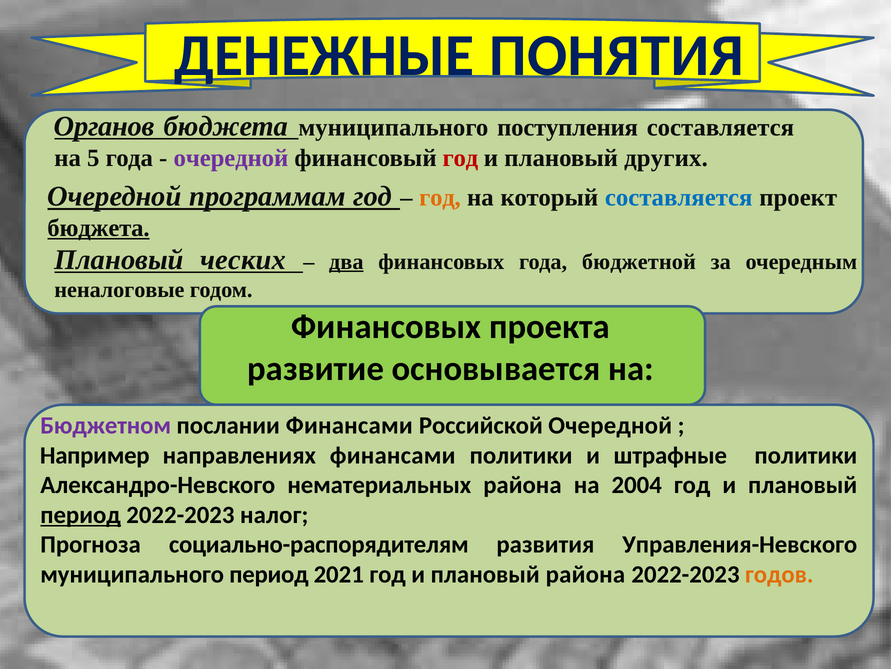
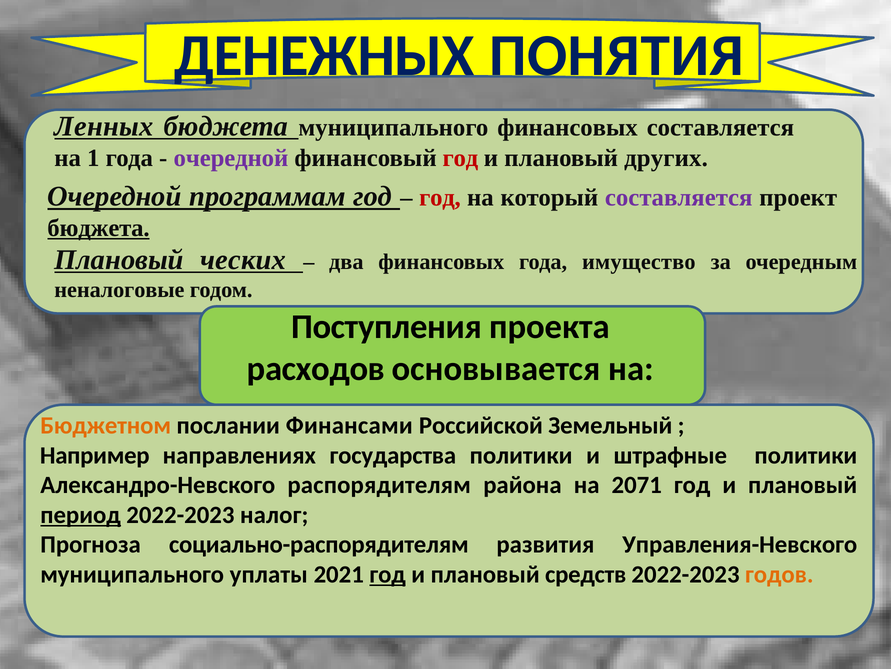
ДЕНЕЖНЫЕ: ДЕНЕЖНЫЕ -> ДЕНЕЖНЫХ (324, 56)
Органов: Органов -> Ленных (104, 126)
муниципального поступления: поступления -> финансовых (567, 127)
5: 5 -> 1 (93, 158)
год colour: orange -> red (440, 197)
составляется colour: blue -> purple (679, 197)
два underline: present -> none (346, 261)
бюджетной: бюджетной -> имущество (639, 261)
Финансовых: Финансовых -> Поступления (387, 327)
развитие: развитие -> расходов (316, 368)
Бюджетном colour: purple -> orange (106, 425)
Российской Очередной: Очередной -> Земельный (610, 425)
направлениях финансами: финансами -> государства (393, 455)
нематериальных: нематериальных -> распорядителям (379, 485)
2004: 2004 -> 2071 (637, 485)
муниципального период: период -> уплаты (269, 574)
год underline: none -> present (388, 574)
плановый района: района -> средств (586, 574)
